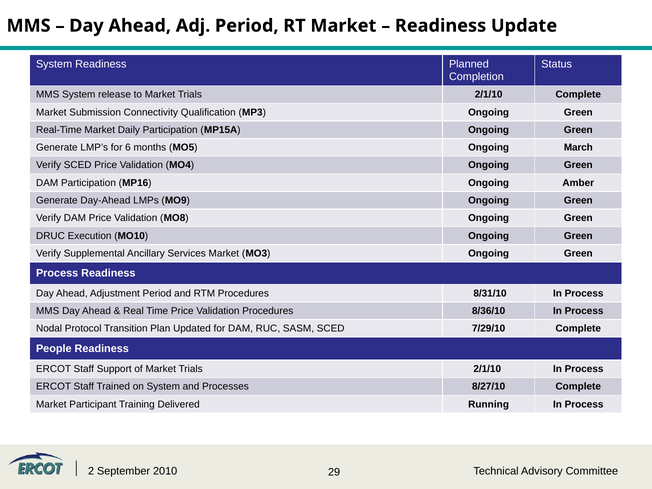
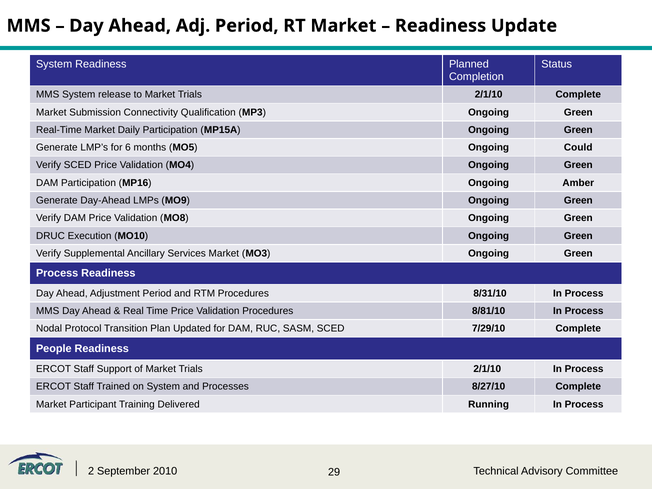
March: March -> Could (578, 148)
8/36/10: 8/36/10 -> 8/81/10 (489, 311)
